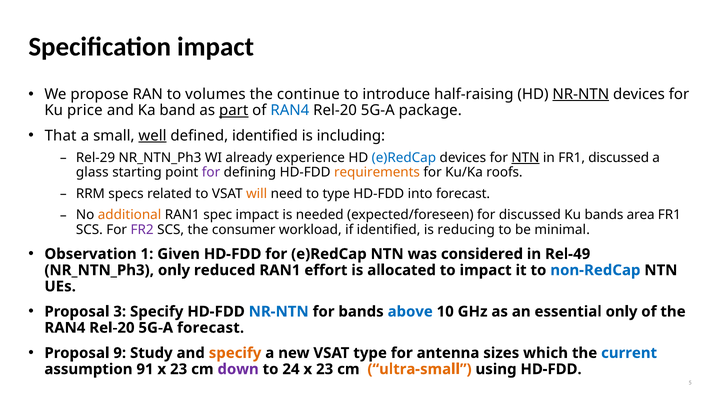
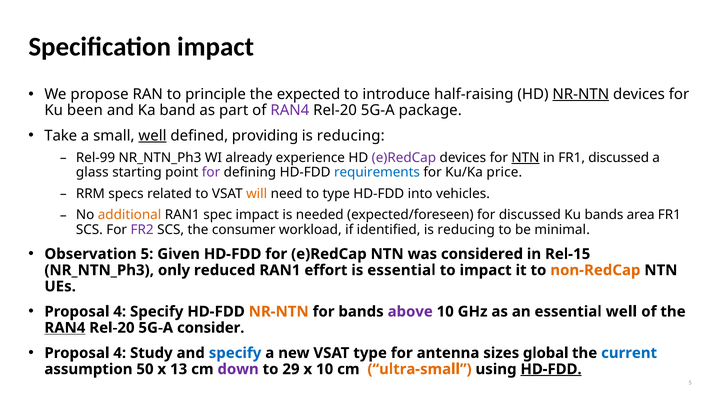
volumes: volumes -> principle (216, 94)
continue: continue -> expected (309, 94)
price: price -> been (85, 110)
part underline: present -> none (234, 110)
RAN4 colour: blue -> purple (290, 110)
That: That -> Take (61, 136)
defined identified: identified -> providing (265, 136)
including: including -> reducing (351, 136)
Rel-29: Rel-29 -> Rel-99 (95, 158)
e)RedCap colour: blue -> purple (404, 158)
requirements colour: orange -> blue (377, 172)
roofs: roofs -> price (504, 172)
into forecast: forecast -> vehicles (463, 194)
Observation 1: 1 -> 5 (147, 254)
Rel-49: Rel-49 -> Rel-15 (568, 254)
is allocated: allocated -> essential (401, 270)
non-RedCap colour: blue -> orange (595, 270)
3: 3 -> 4 (120, 312)
NR-NTN colour: blue -> orange (279, 312)
above colour: blue -> purple (410, 312)
essential only: only -> well (621, 312)
RAN4 underline: none -> present (65, 328)
5G-A forecast: forecast -> consider (211, 328)
9: 9 -> 4 (120, 353)
specify colour: orange -> blue (235, 353)
which: which -> global (546, 353)
91: 91 -> 50 (145, 369)
23: 23 -> 13 (179, 369)
24: 24 -> 29 (291, 369)
23: 23 -> 10 (325, 369)
HD-FDD underline: none -> present (551, 369)
